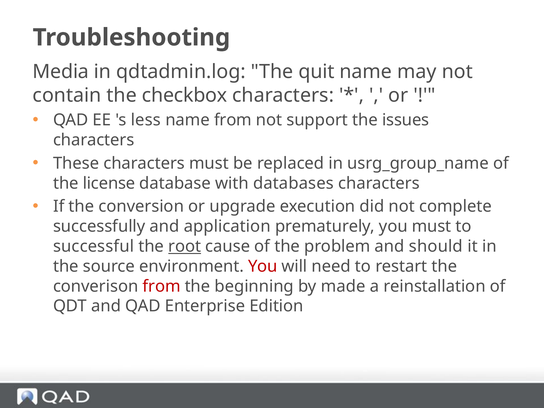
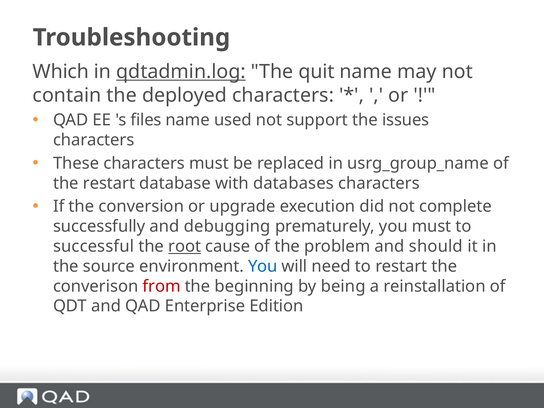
Media: Media -> Which (61, 72)
qdtadmin.log underline: none -> present (181, 72)
checkbox: checkbox -> deployed (185, 95)
less: less -> files (146, 120)
name from: from -> used (233, 120)
the license: license -> restart (109, 183)
application: application -> debugging (227, 226)
You colour: red -> blue (263, 266)
made: made -> being (343, 286)
